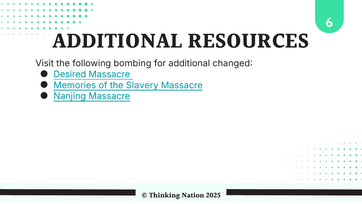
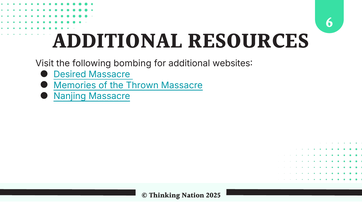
changed: changed -> websites (233, 63)
Slavery: Slavery -> Thrown (142, 85)
